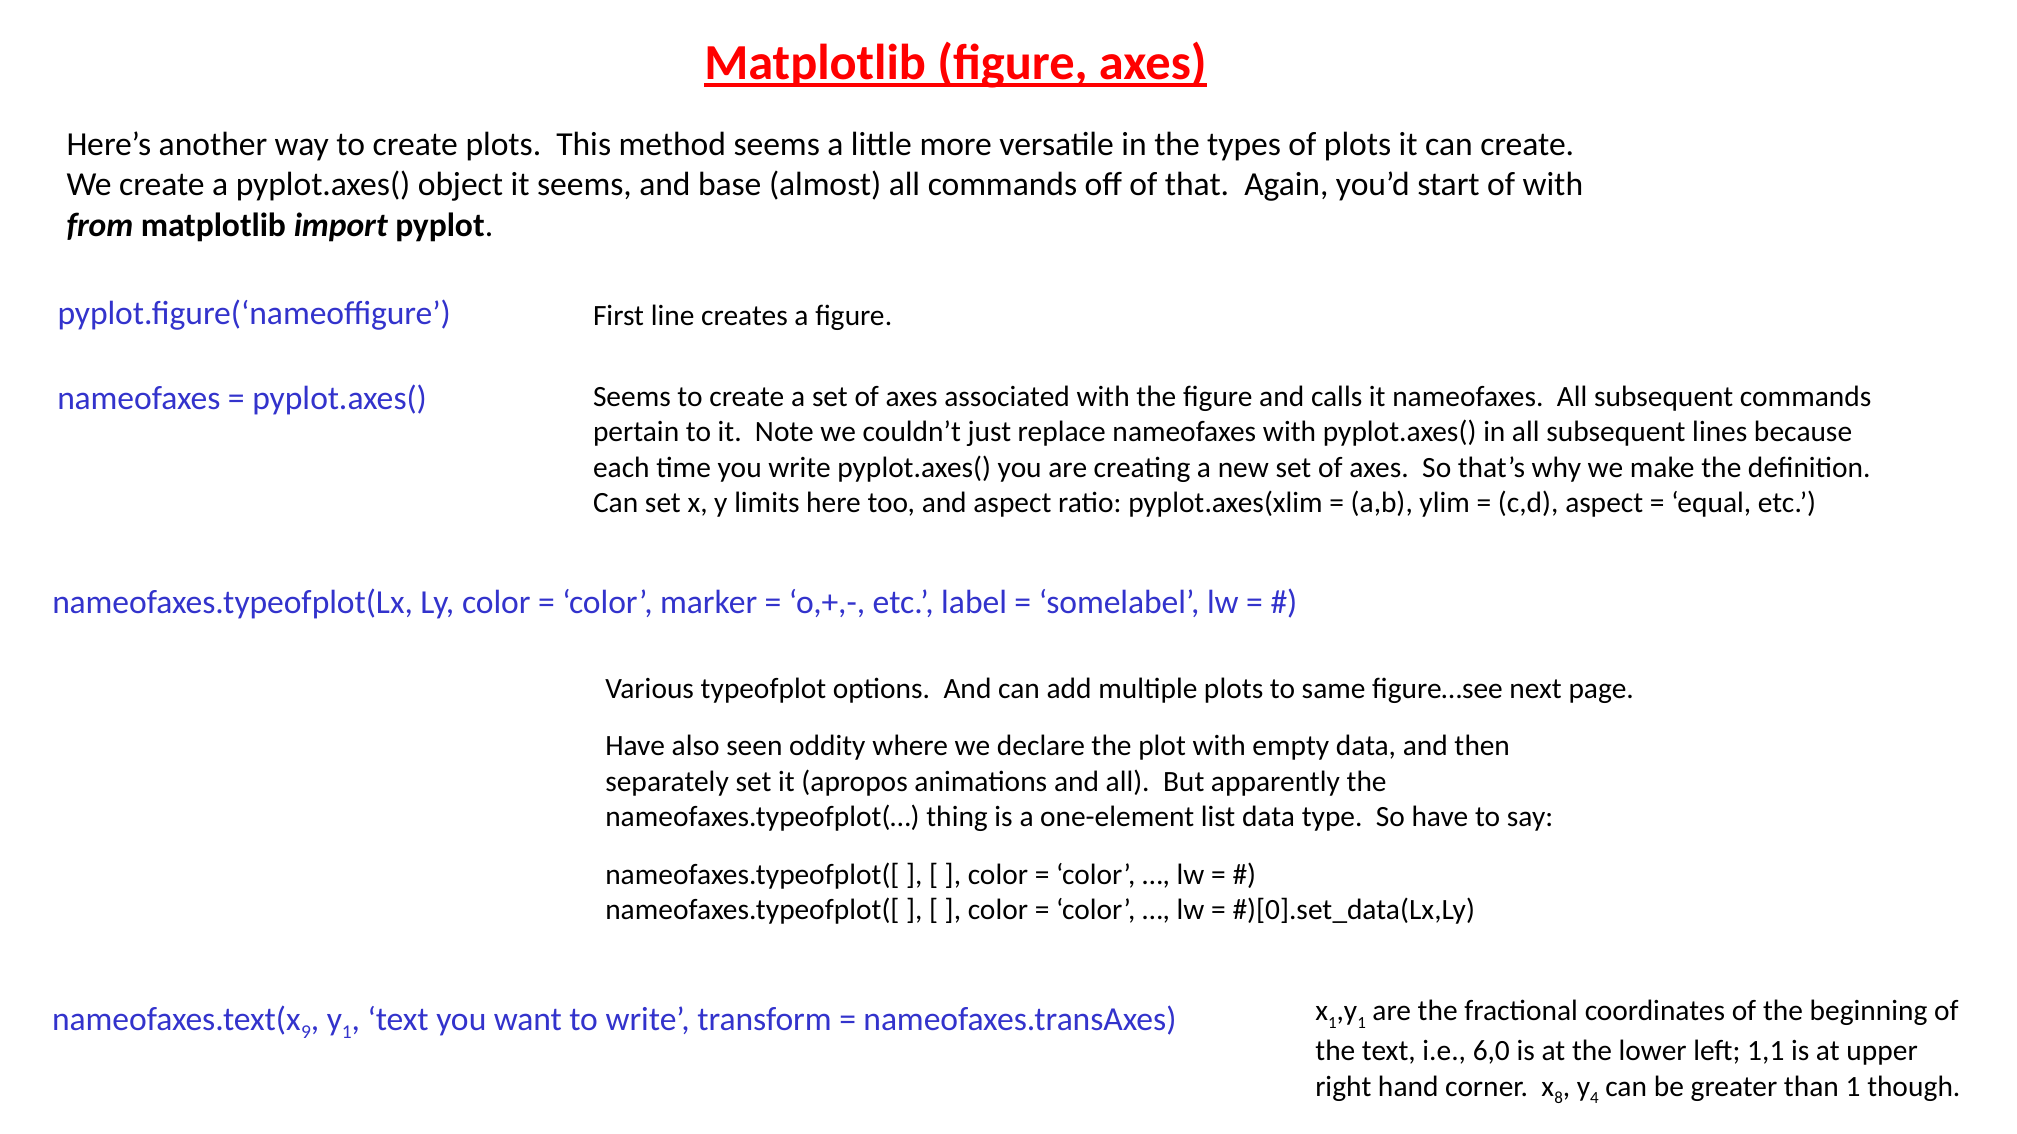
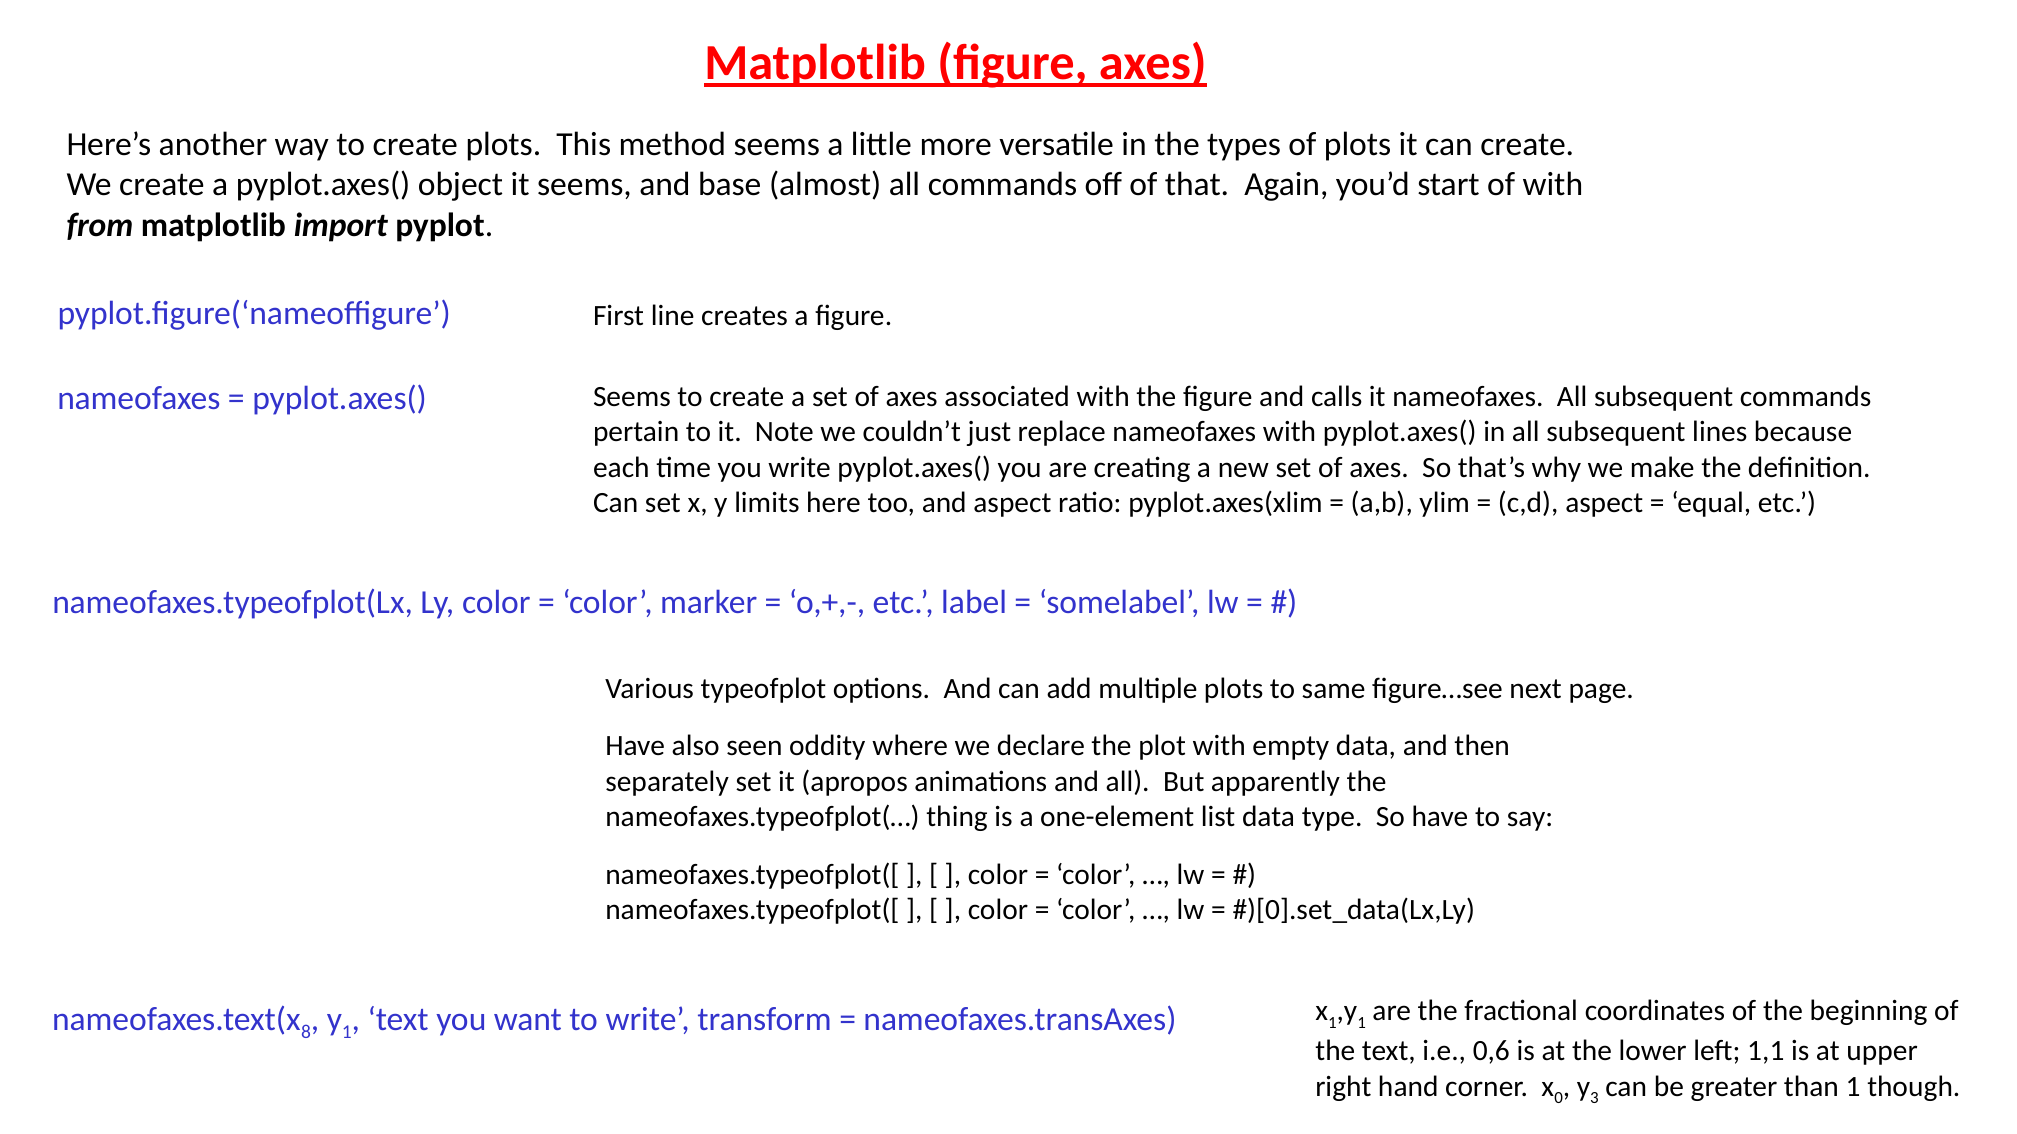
9: 9 -> 8 (306, 1032)
6,0: 6,0 -> 0,6 (1491, 1052)
8: 8 -> 0 (1559, 1099)
4: 4 -> 3 (1595, 1099)
